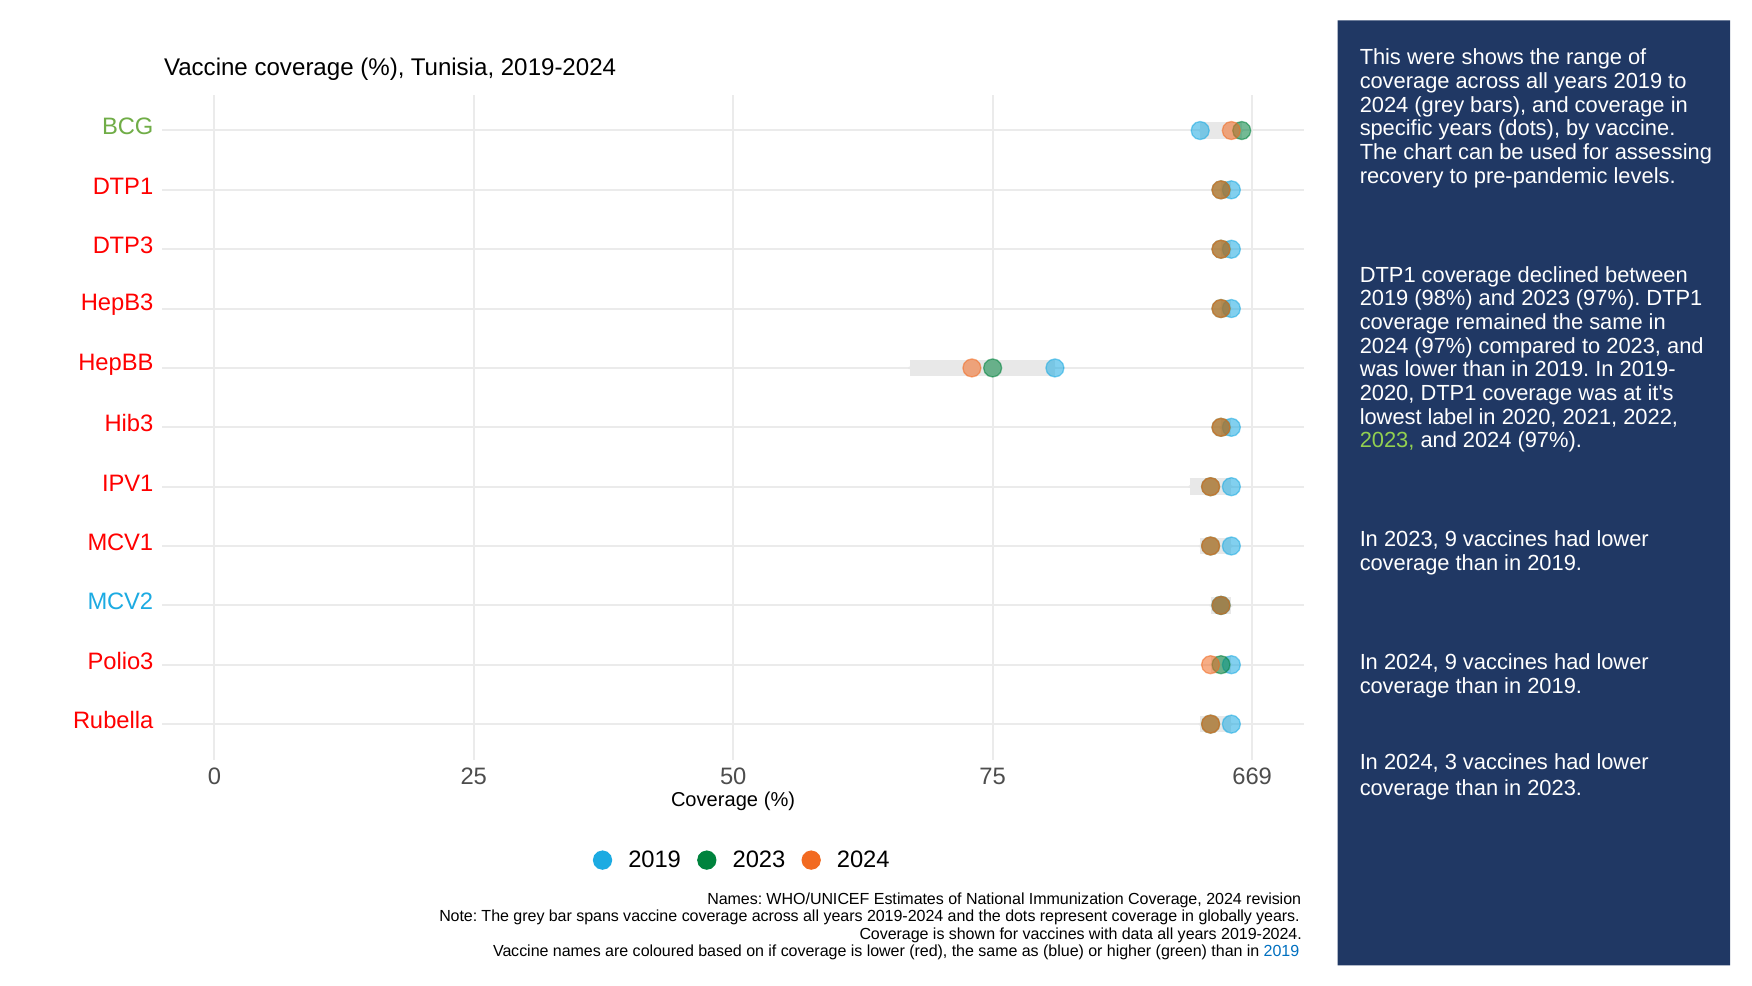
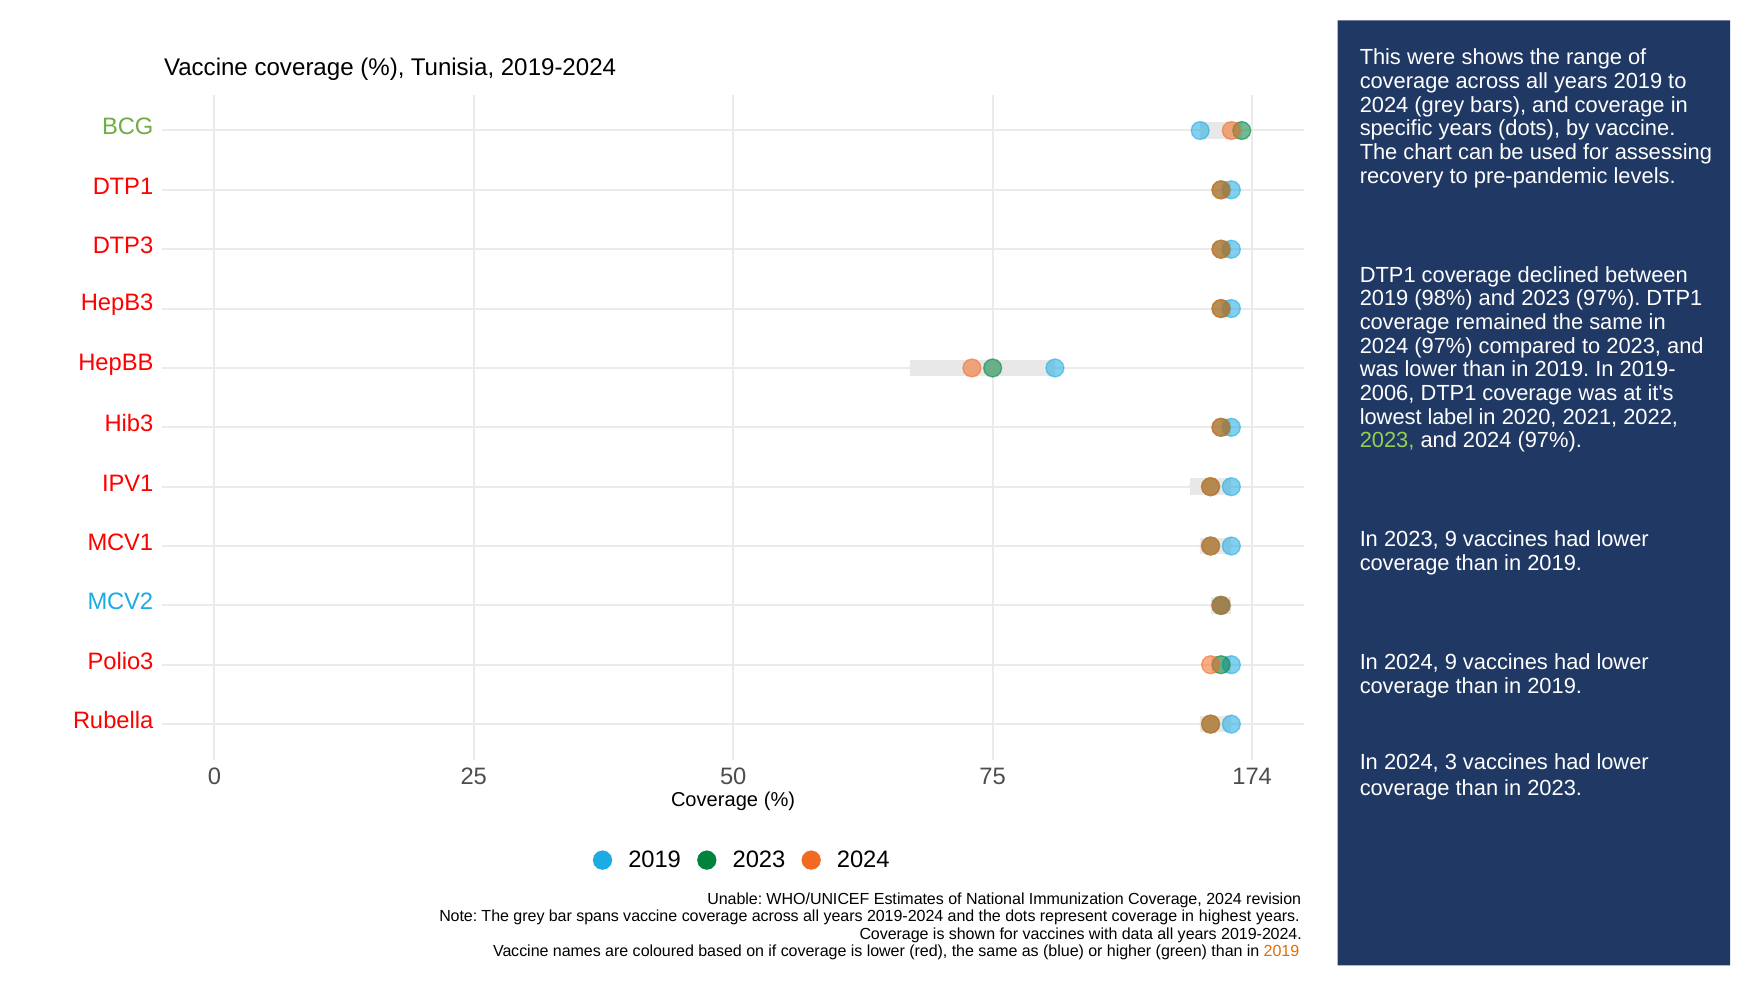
2020: 2020 -> 2006 (1387, 393)
669: 669 -> 174 (1252, 776)
Names: Names -> Unable (735, 899)
globally: globally -> highest (1225, 916)
2019 colour: blue -> orange (1281, 951)
